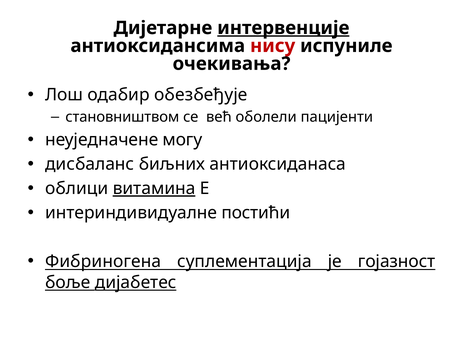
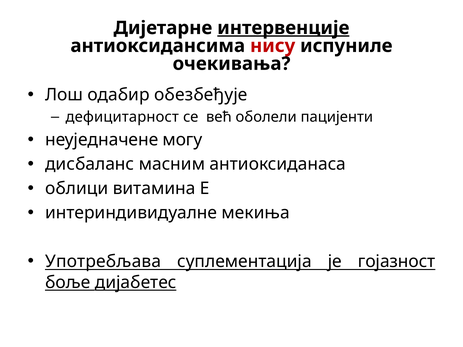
становништвом: становништвом -> дефицитарност (122, 117)
биљних: биљних -> масним (172, 164)
витамина underline: present -> none (154, 189)
постићи: постићи -> мекиња (256, 213)
Фибриногена: Фибриногена -> Употребљава (103, 262)
